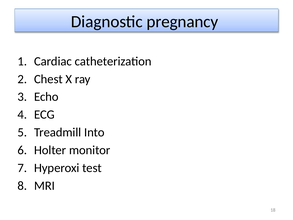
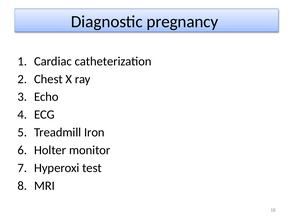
Into: Into -> Iron (94, 132)
